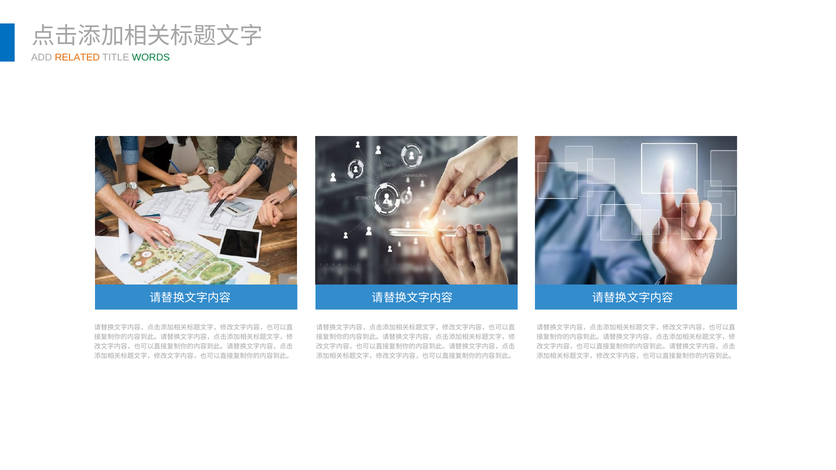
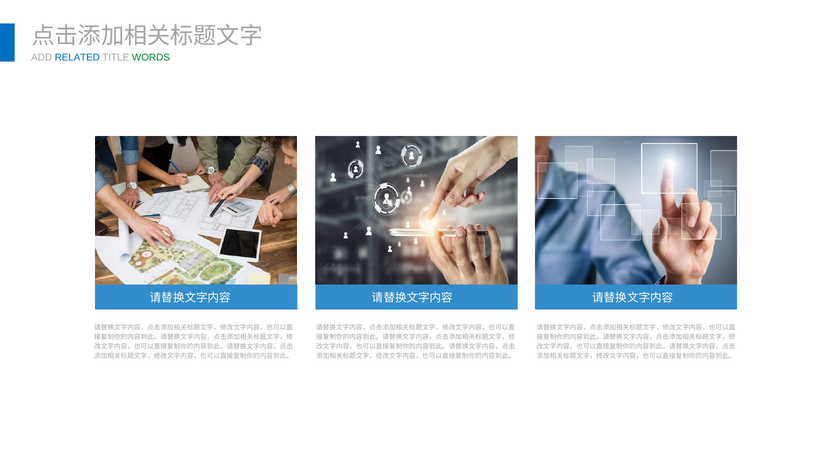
RELATED colour: orange -> blue (77, 57)
